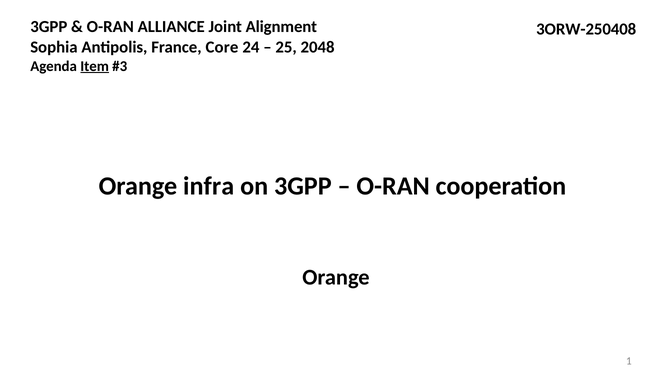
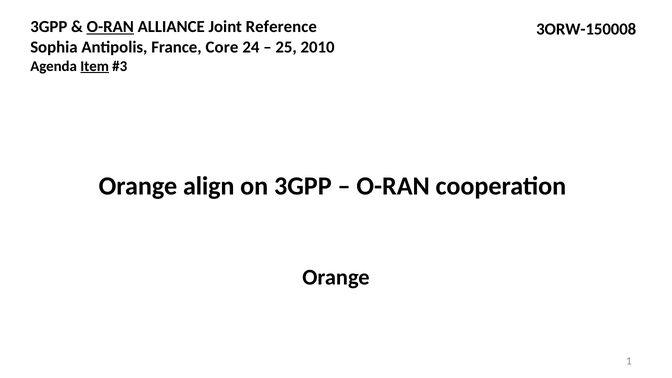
O-RAN underline: none -> present (110, 27)
Alignment: Alignment -> Reference (281, 27)
3ORW-250408: 3ORW-250408 -> 3ORW-150008 (586, 29)
2048: 2048 -> 2010 (318, 47)
infra: infra -> align (209, 186)
